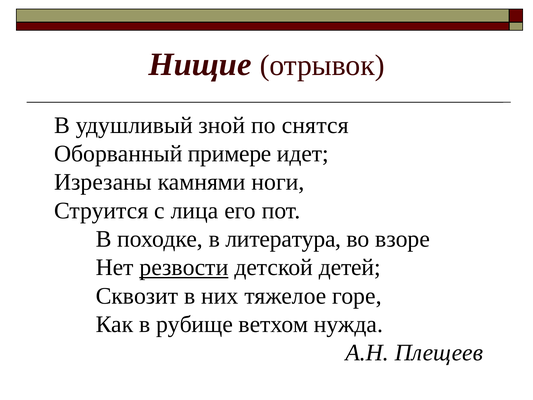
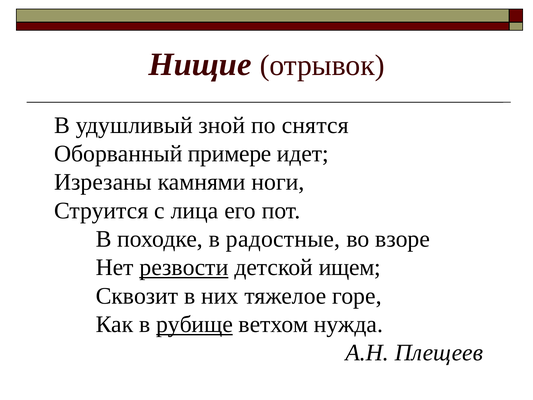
литература: литература -> радостные (283, 239)
детей: детей -> ищем (350, 267)
рубище underline: none -> present (195, 324)
